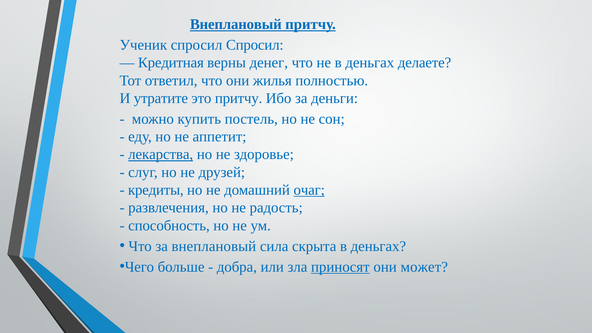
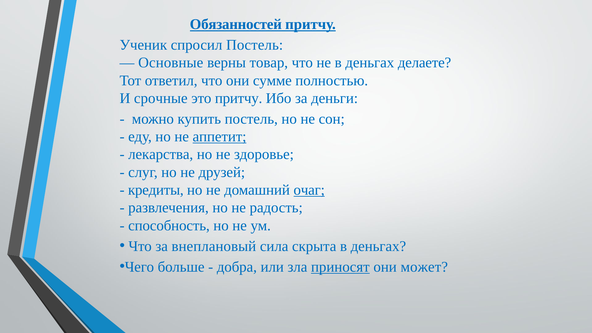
Внеплановый: Внеплановый -> Обязанностей (236, 24)
спросил Спросил: Спросил -> Постель (255, 45)
Кредитная: Кредитная -> Основные (171, 63)
денег: денег -> товар (269, 63)
жилья: жилья -> сумме (272, 80)
утратите: утратите -> срочные (161, 98)
аппетит underline: none -> present (220, 137)
лекарства underline: present -> none (161, 154)
